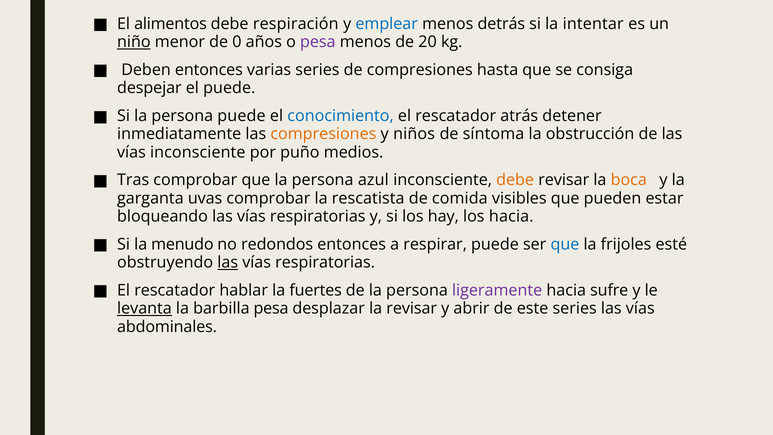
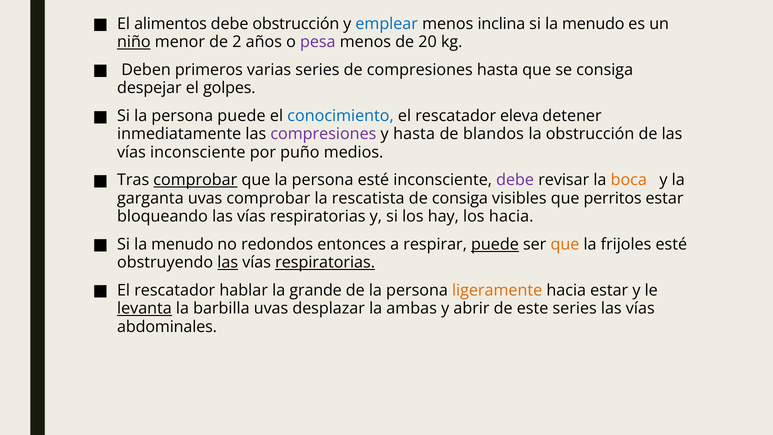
debe respiración: respiración -> obstrucción (296, 24)
detrás: detrás -> inclina (501, 24)
intentar: intentar -> menudo (593, 24)
0: 0 -> 2 (237, 42)
Deben entonces: entonces -> primeros (209, 70)
el puede: puede -> golpes (229, 88)
atrás: atrás -> eleva (519, 116)
compresiones colour: orange -> purple (323, 134)
y niños: niños -> hasta (414, 134)
síntoma: síntoma -> blandos (493, 134)
comprobar underline: none -> present (195, 180)
persona azul: azul -> esté (373, 180)
debe colour: orange -> purple (515, 180)
de comida: comida -> consiga (460, 198)
pueden: pueden -> perritos (613, 198)
puede underline: none -> present (495, 244)
que colour: blue -> orange (565, 244)
respiratorias underline: none -> present (325, 262)
fuertes: fuertes -> grande (316, 290)
ligeramente colour: purple -> orange (497, 290)
hacia sufre: sufre -> estar (609, 290)
barbilla pesa: pesa -> uvas (271, 308)
la revisar: revisar -> ambas (412, 308)
